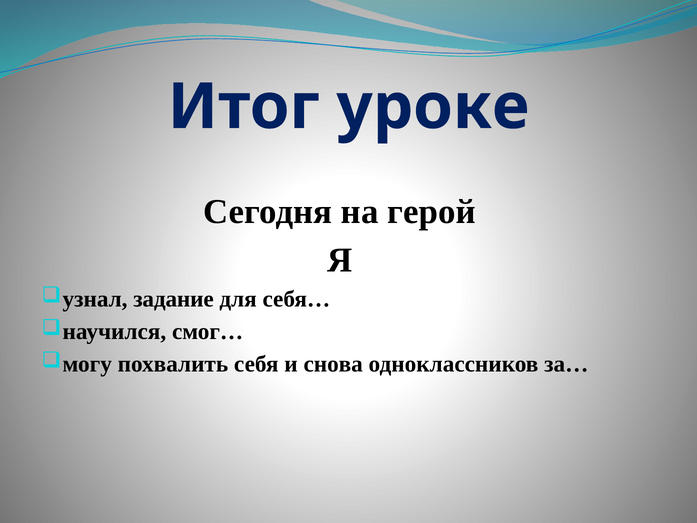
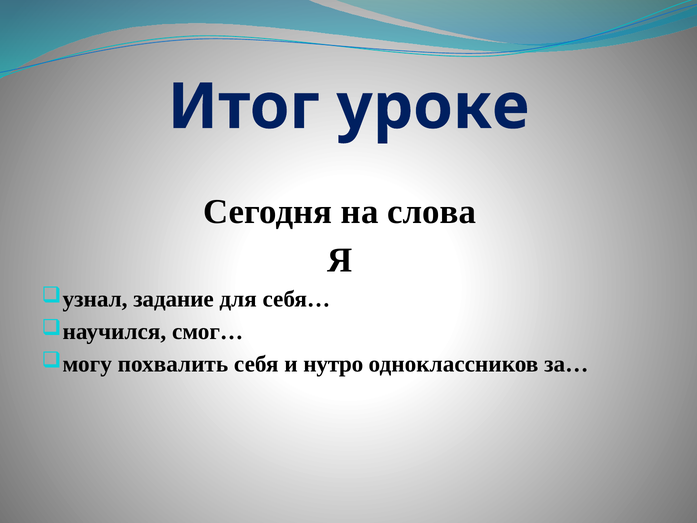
герой: герой -> слова (432, 211)
снова: снова -> нутро (333, 364)
